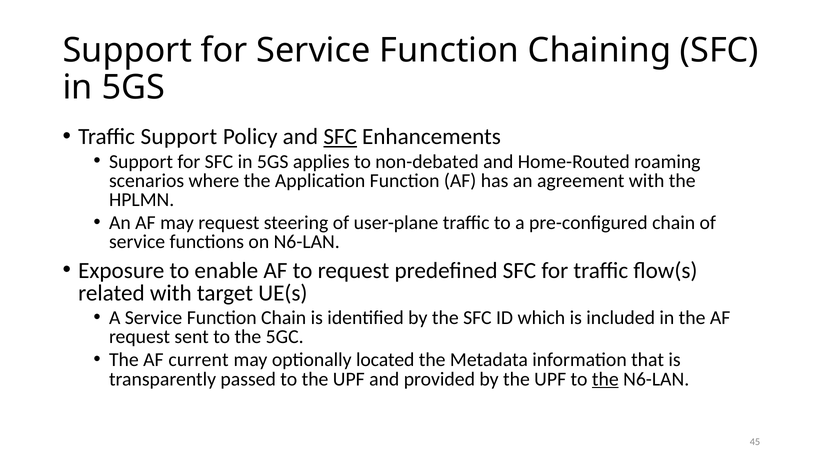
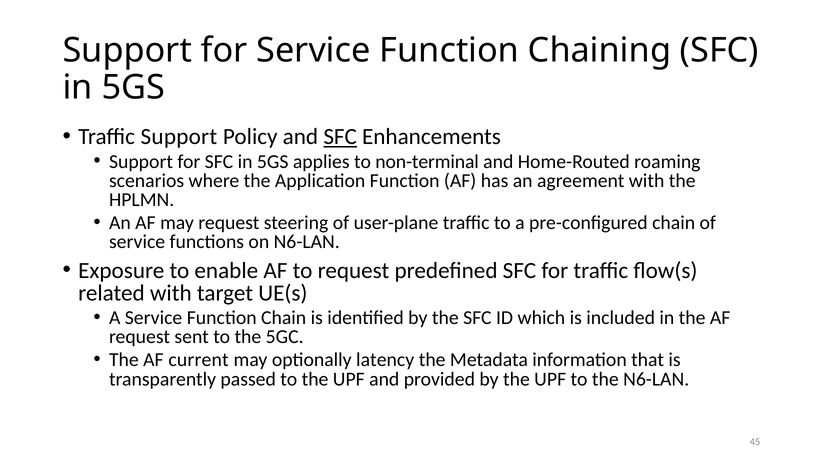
non-debated: non-debated -> non-terminal (427, 162)
located: located -> latency (385, 360)
the underline: present -> none (605, 379)
